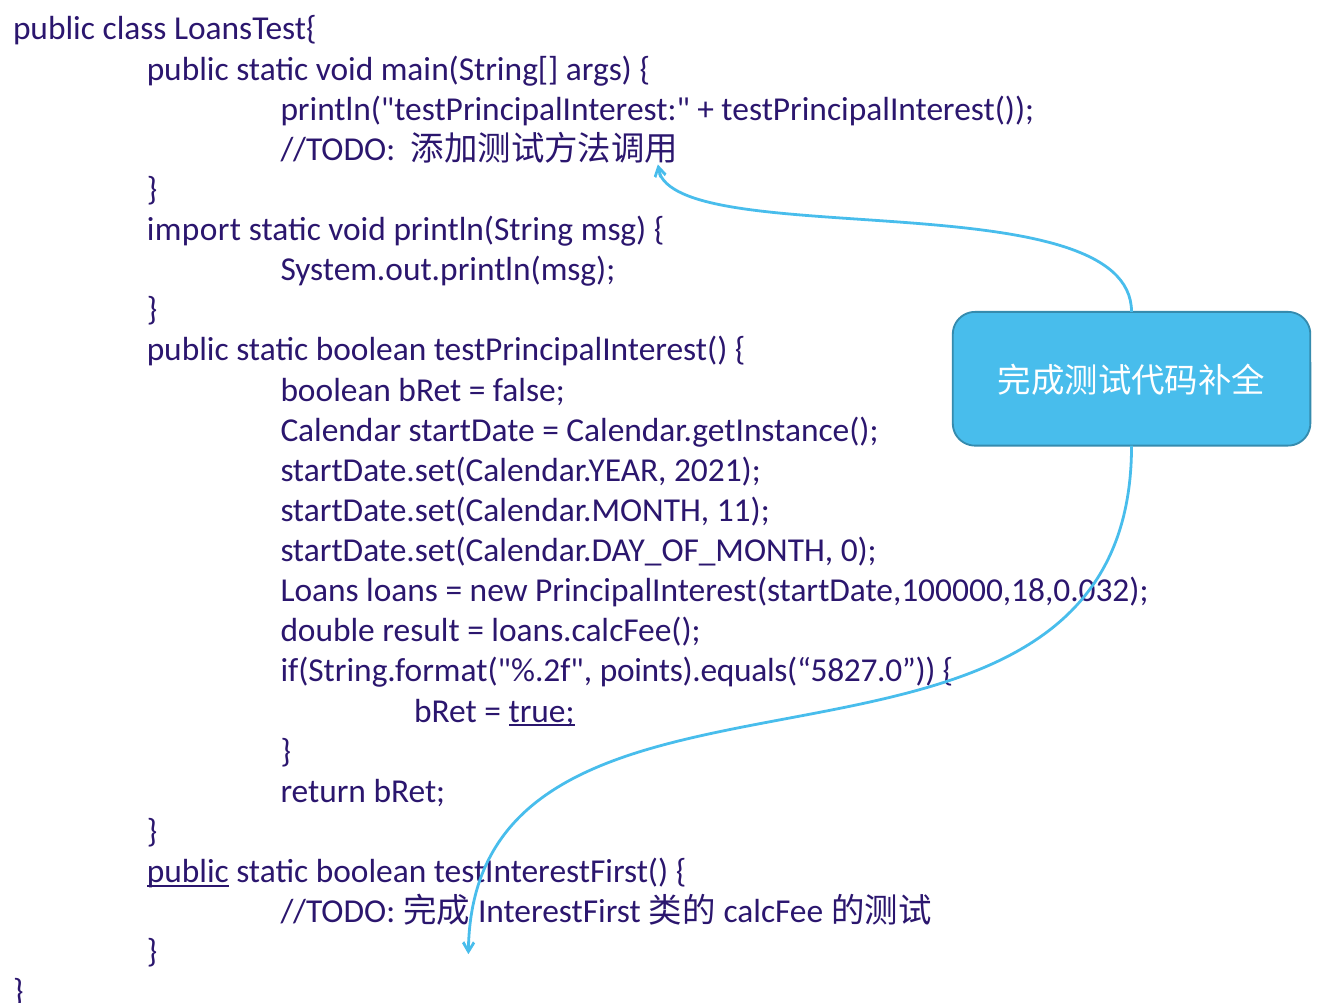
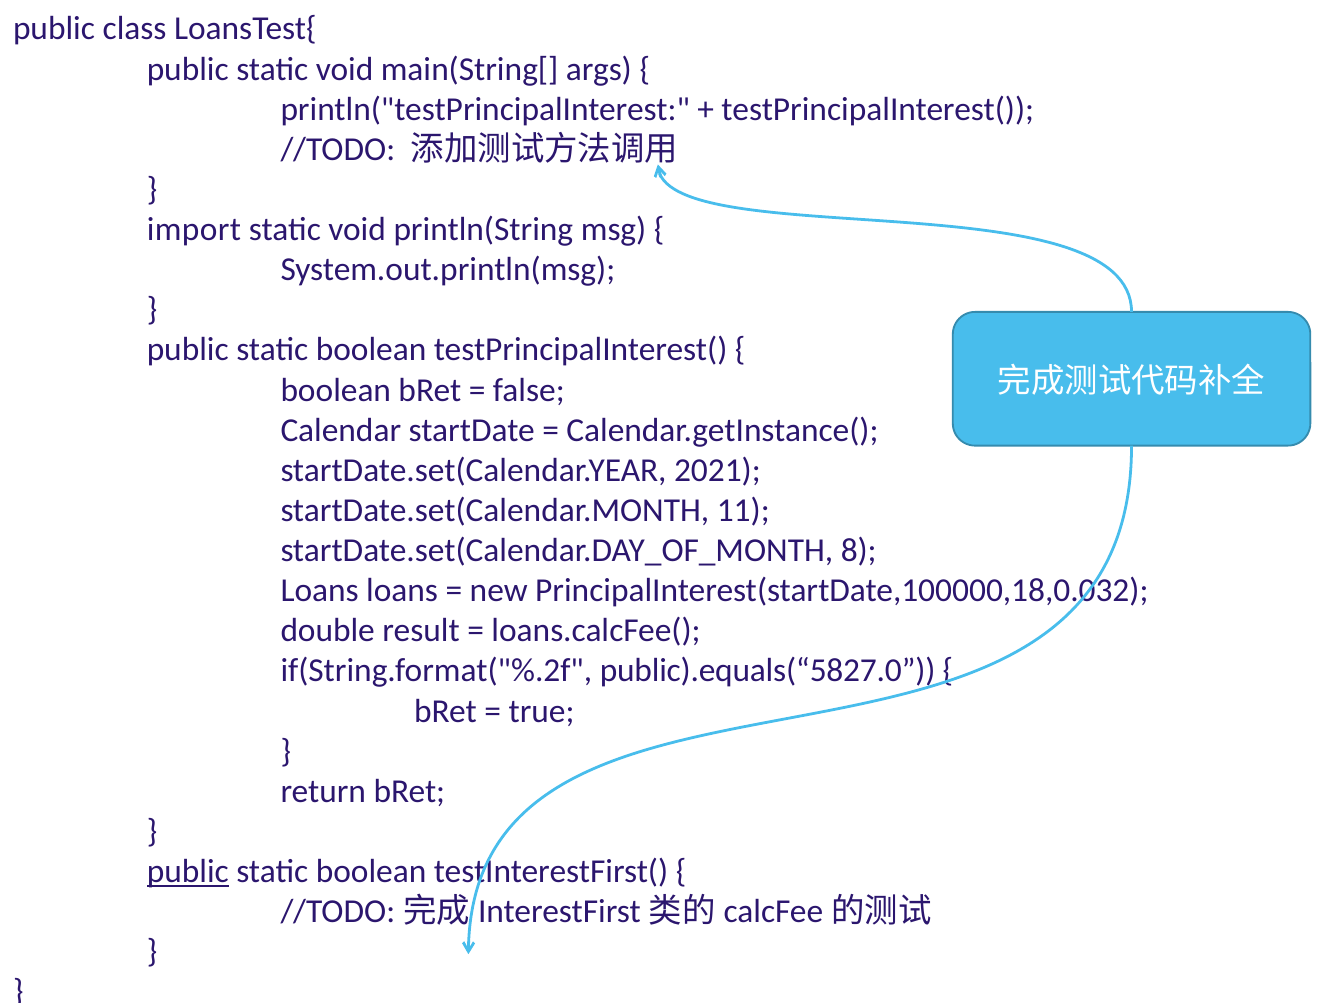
0: 0 -> 8 (859, 550)
points).equals(“5827.0: points).equals(“5827.0 -> public).equals(“5827.0 (768, 671)
true underline: present -> none (542, 711)
